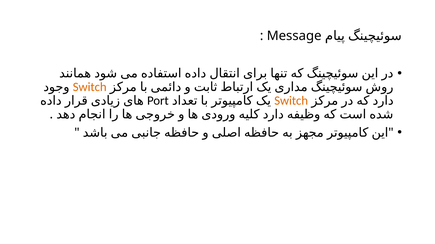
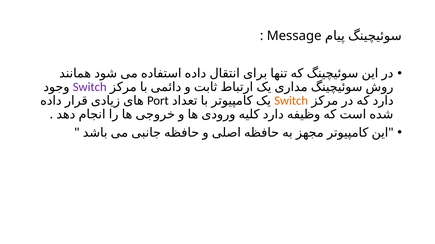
Switch colour: orange -> purple (90, 87)
